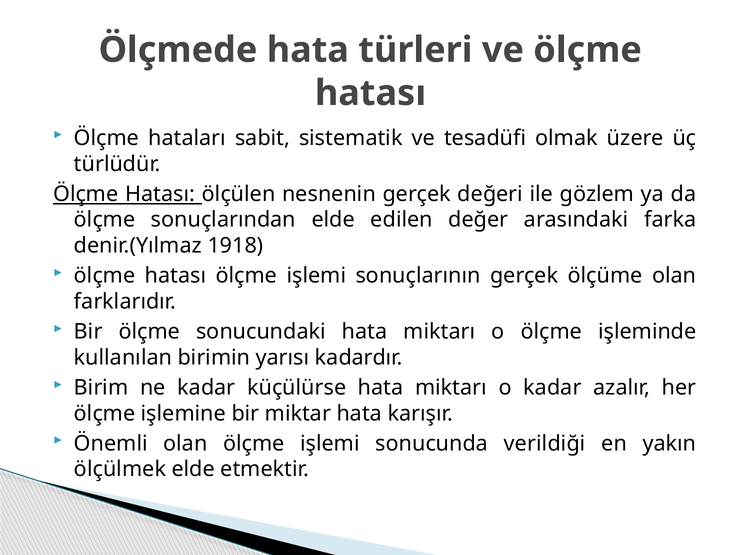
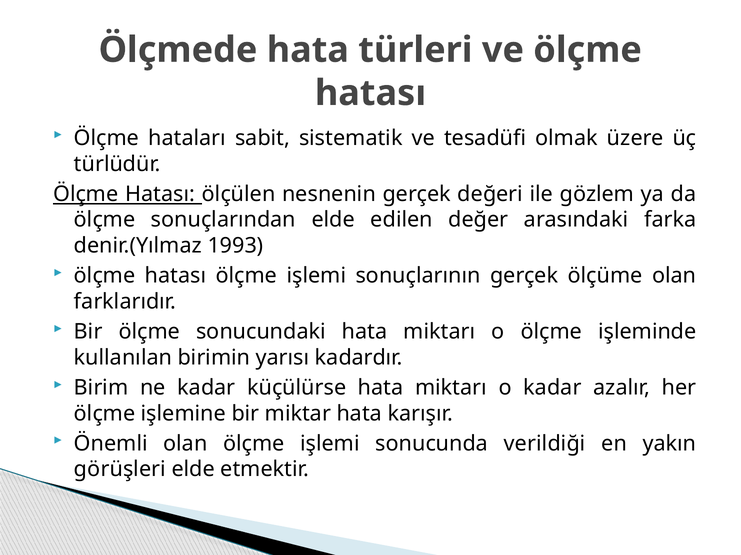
1918: 1918 -> 1993 (235, 246)
ölçülmek: ölçülmek -> görüşleri (120, 470)
